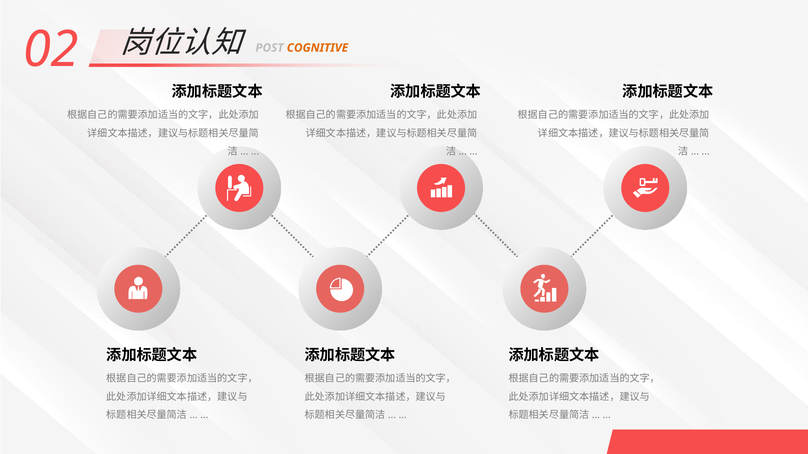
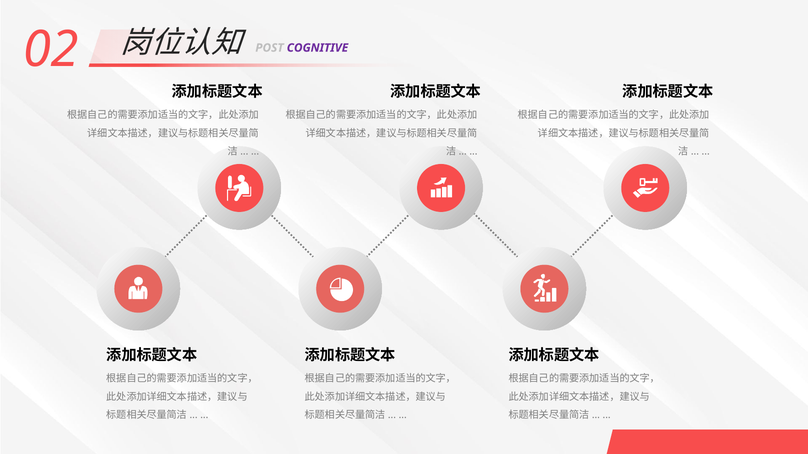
COGNITIVE colour: orange -> purple (317, 48)
